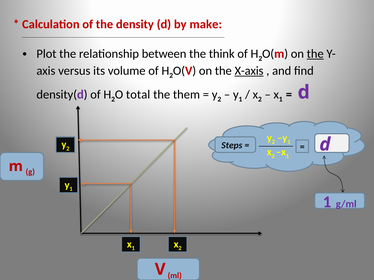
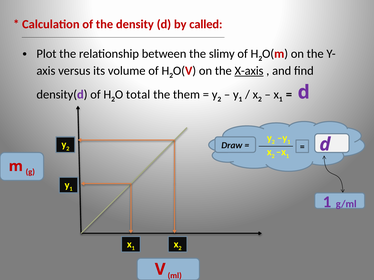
make: make -> called (206, 24)
think: think -> slimy (222, 54)
the underline: present -> none (315, 54)
Steps: Steps -> Draw (232, 146)
